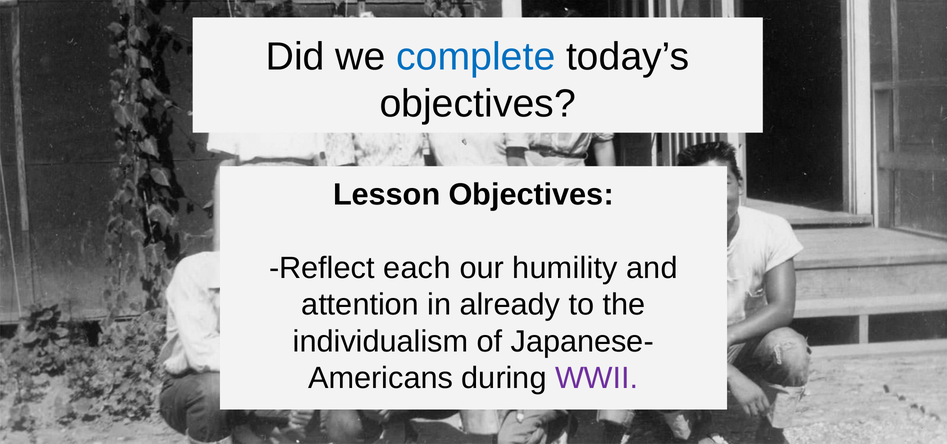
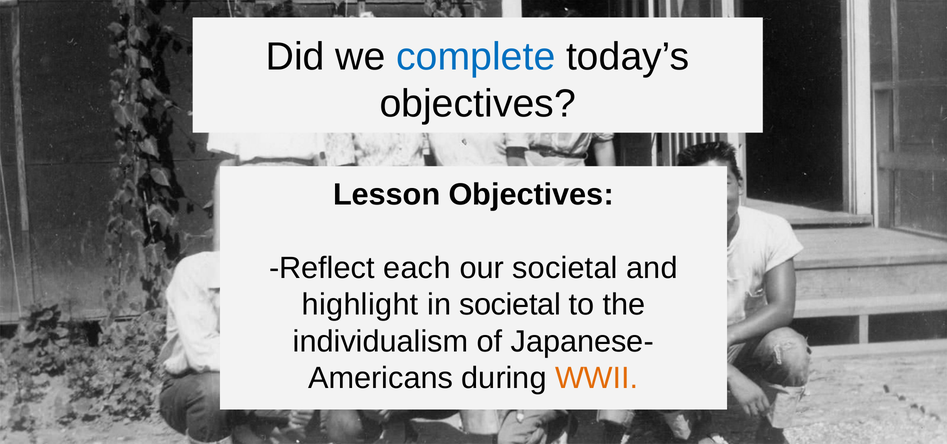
our humility: humility -> societal (565, 268)
attention: attention -> highlight (360, 305)
in already: already -> societal (510, 305)
WWII colour: purple -> orange (597, 378)
